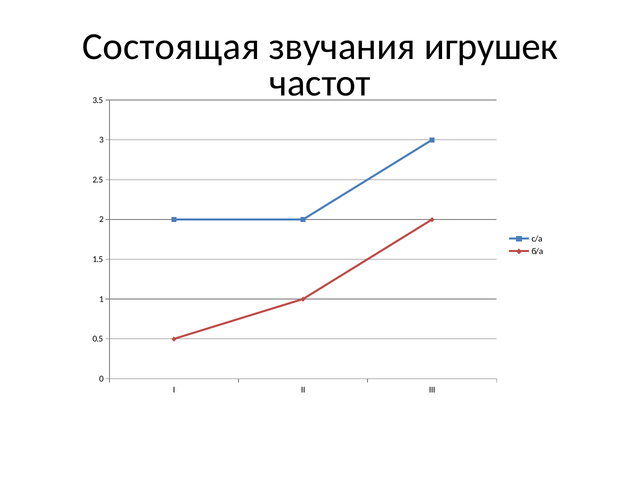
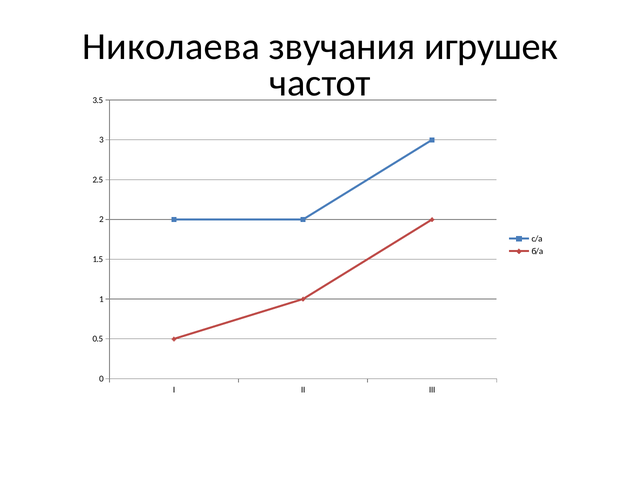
Состоящая: Состоящая -> Николаева (171, 47)
